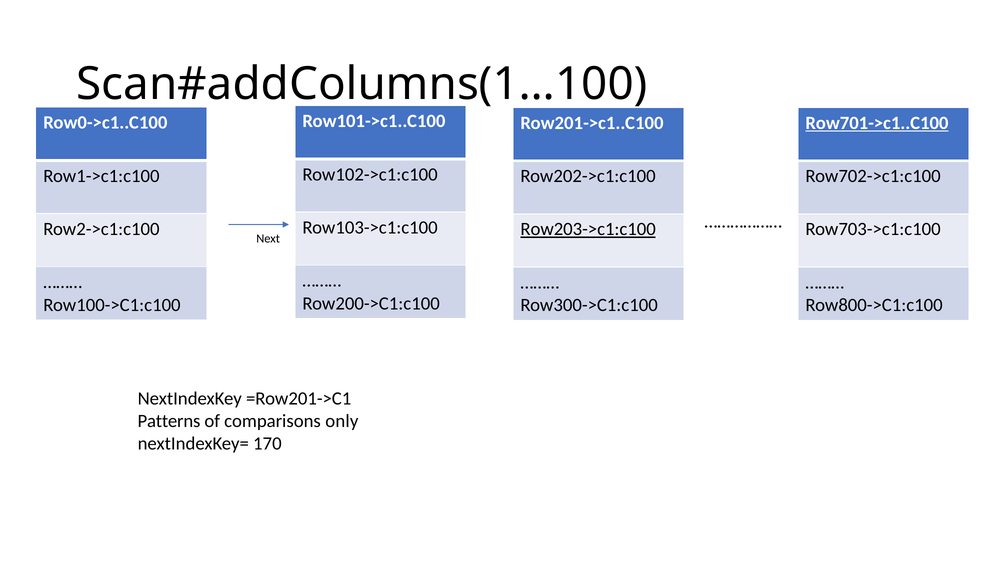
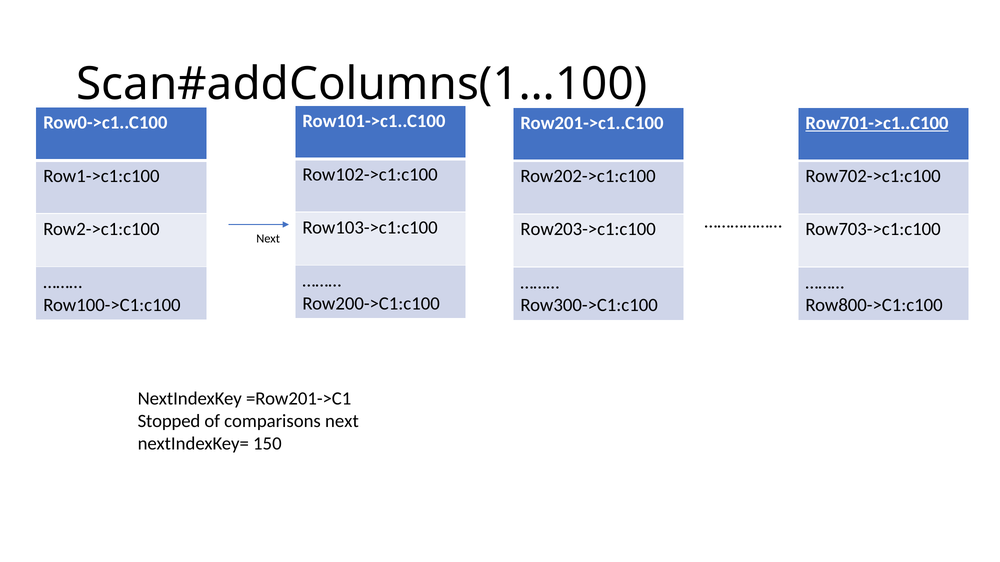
Row203->c1:c100 underline: present -> none (588, 229)
Patterns: Patterns -> Stopped (169, 422)
comparisons only: only -> next (342, 422)
170: 170 -> 150 (267, 444)
